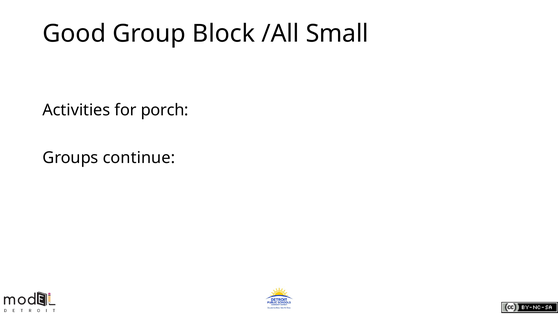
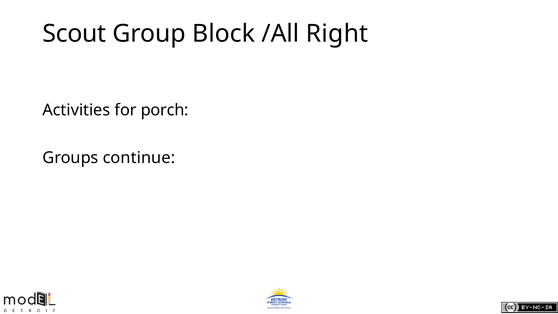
Good: Good -> Scout (74, 34)
Small: Small -> Right (337, 34)
